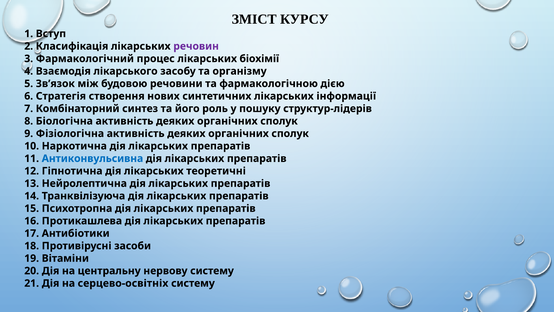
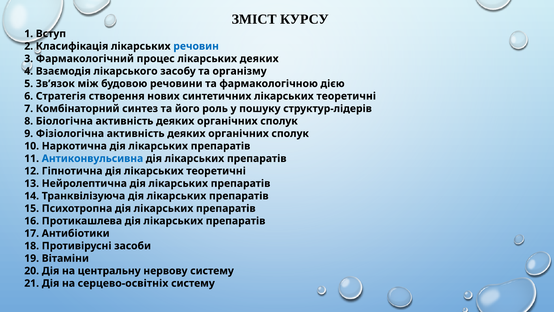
речовин colour: purple -> blue (196, 46)
лікарських біохімії: біохімії -> деяких (259, 59)
синтетичних лікарських інформації: інформації -> теоретичні (346, 96)
